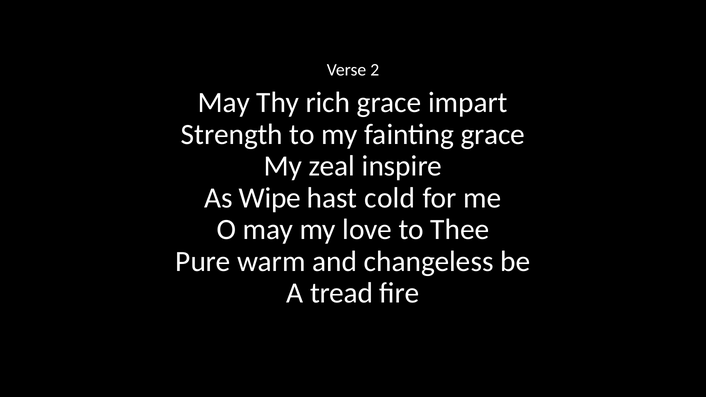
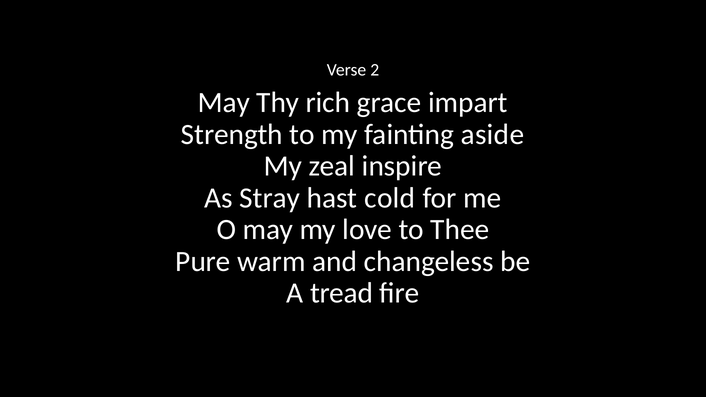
fainting grace: grace -> aside (493, 134)
Wipe: Wipe -> Stray (270, 198)
